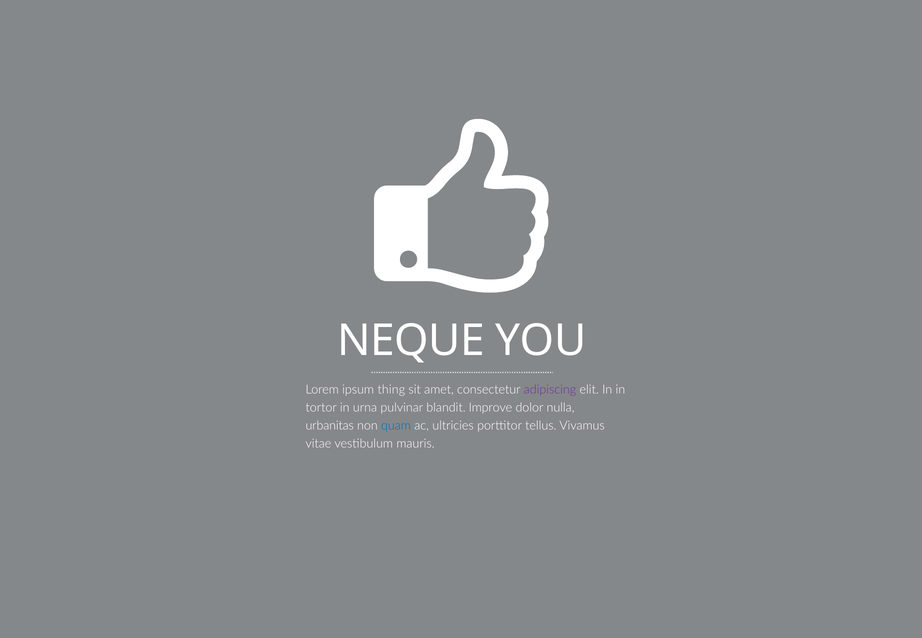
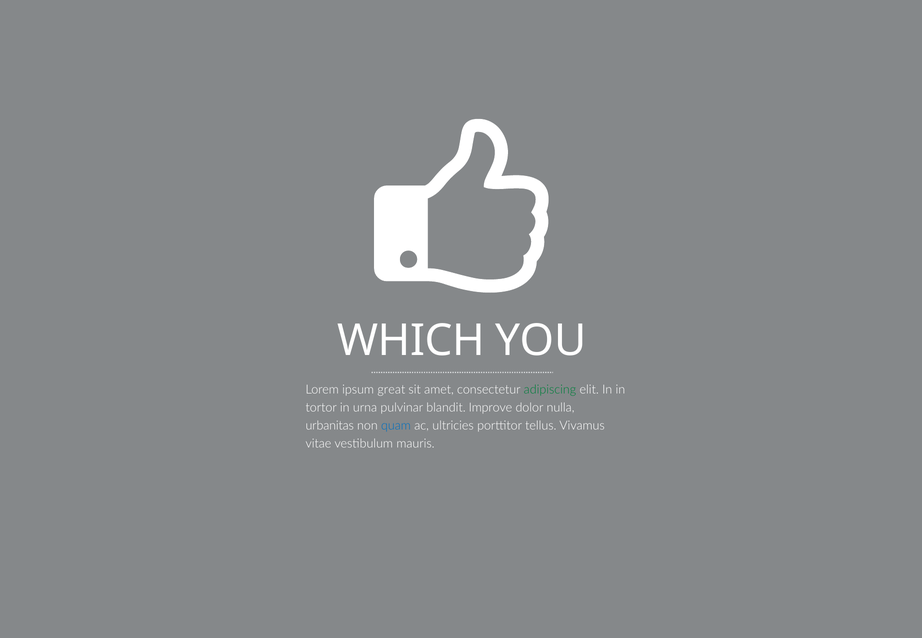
NEQUE: NEQUE -> WHICH (411, 341)
thing: thing -> great (391, 390)
adipiscing colour: purple -> green (550, 390)
